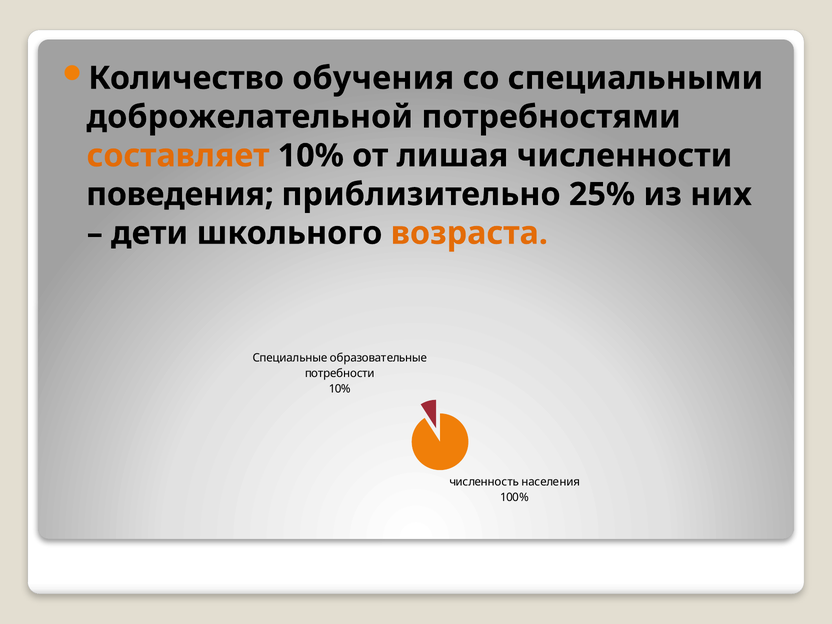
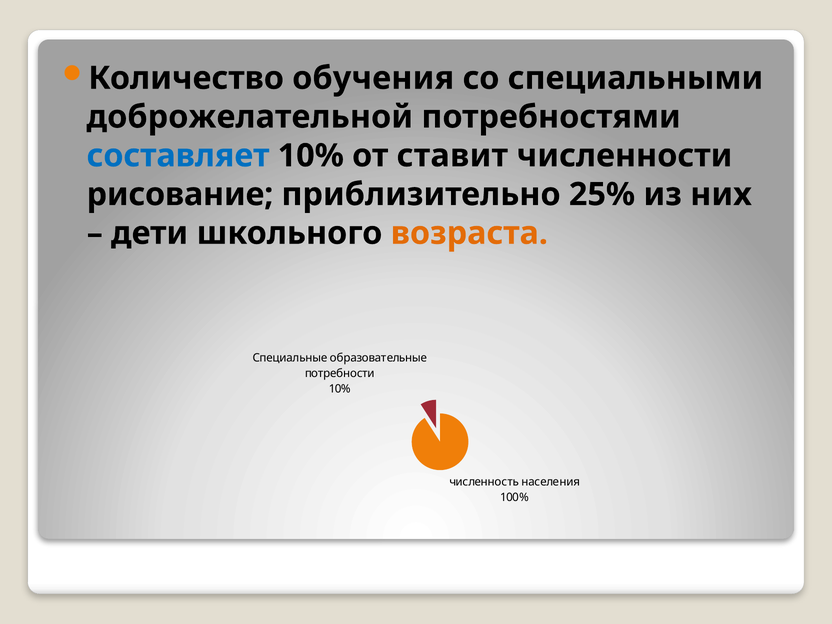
составляет colour: orange -> blue (178, 156)
лишая: лишая -> ставит (452, 156)
поведения: поведения -> рисование (180, 194)
